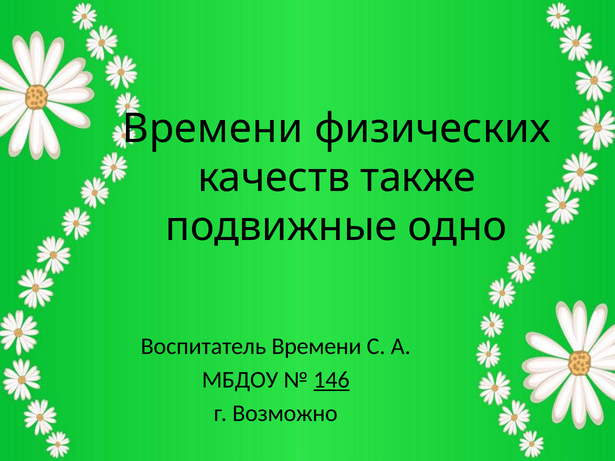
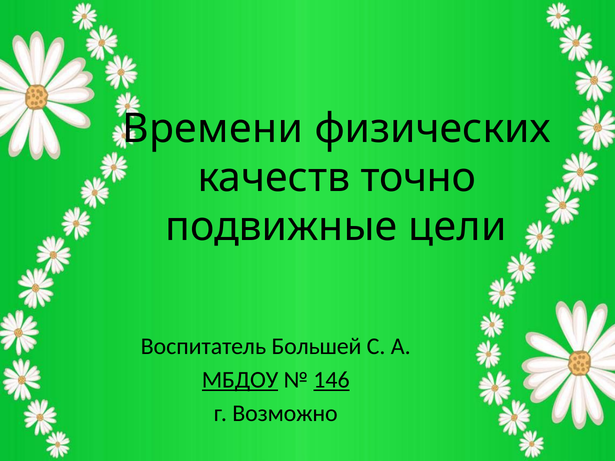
также: также -> точно (418, 178)
одно: одно -> цели (457, 227)
Воспитатель Времени: Времени -> Большей (316, 347)
МБДОУ underline: none -> present (240, 380)
